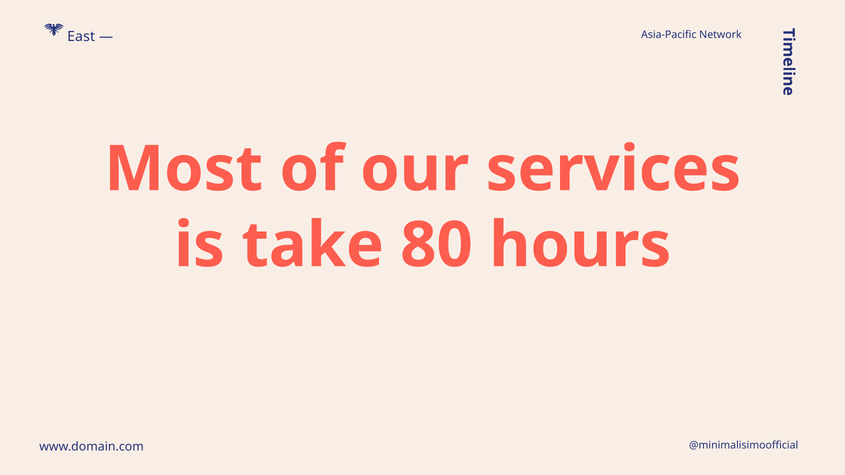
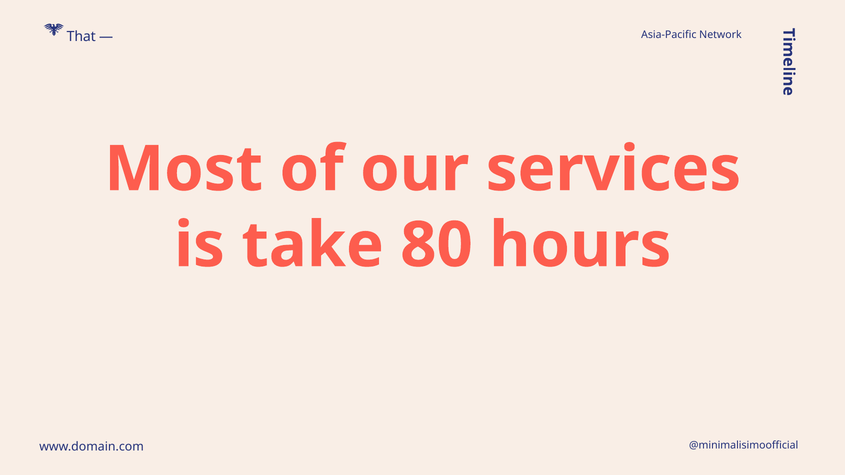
East: East -> That (81, 36)
